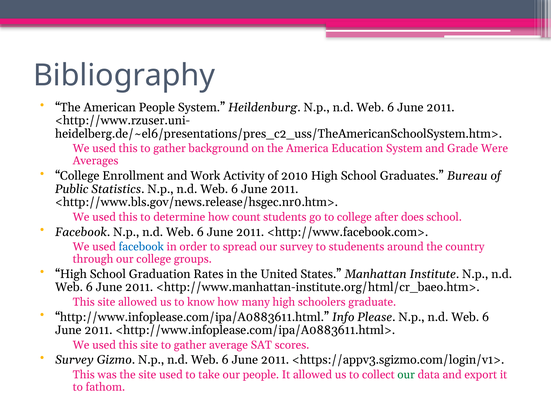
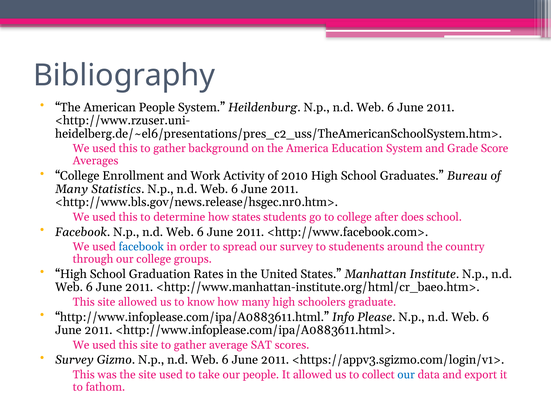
Were: Were -> Score (495, 149)
Public: Public -> Many (72, 189)
how count: count -> states (246, 217)
our colour: green -> blue (406, 375)
